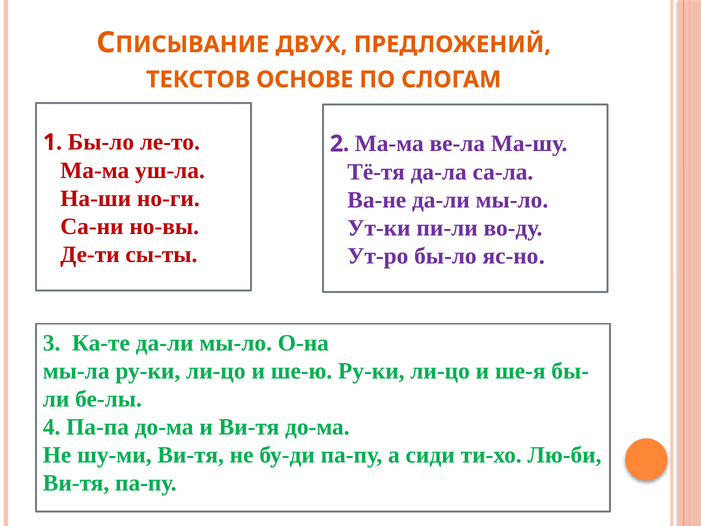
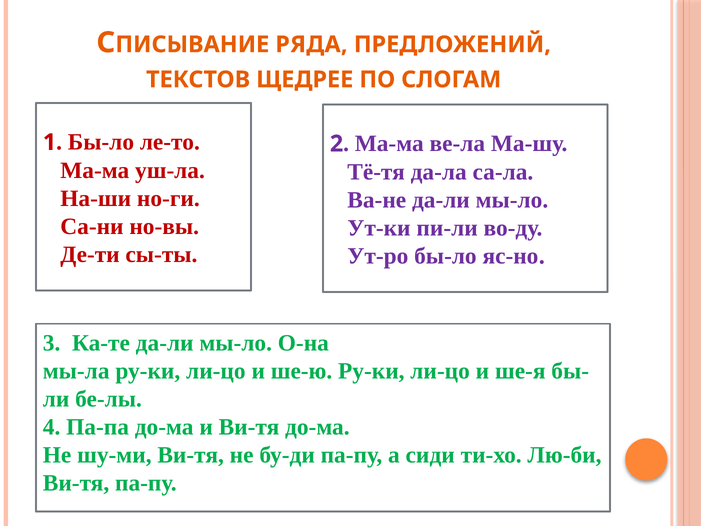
ДВУХ: ДВУХ -> РЯДА (311, 44)
ОСНОВЕ: ОСНОВЕ -> ЩЕДРЕЕ (305, 80)
